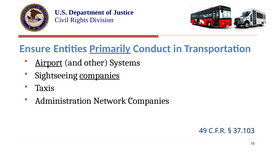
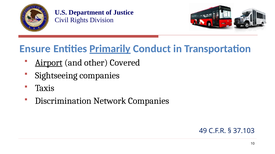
Systems: Systems -> Covered (125, 63)
companies underline: present -> none (99, 76)
Administration: Administration -> Discrimination (63, 101)
